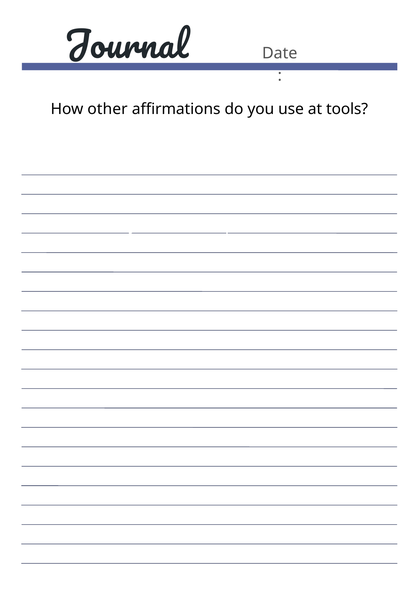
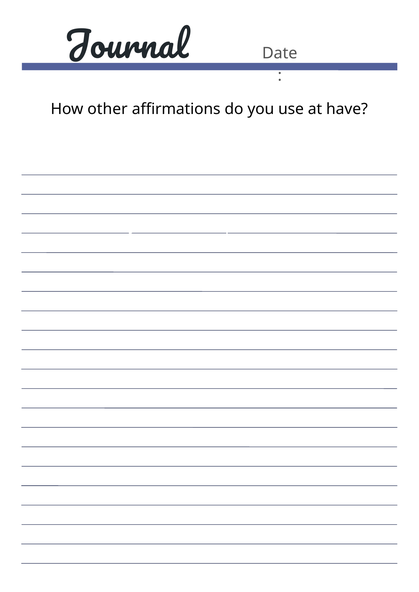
tools: tools -> have (347, 109)
